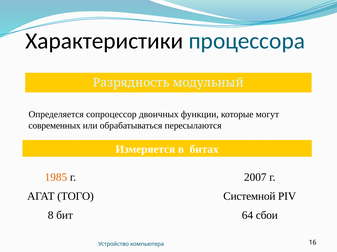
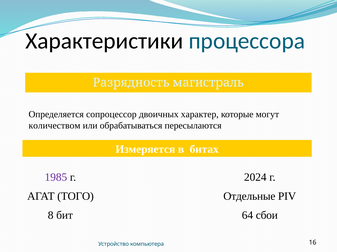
модульный: модульный -> магистраль (208, 83)
функции: функции -> характер (200, 115)
современных: современных -> количеством (54, 126)
1985 colour: orange -> purple (56, 178)
2007: 2007 -> 2024 (255, 178)
Системной: Системной -> Отдельные (249, 197)
